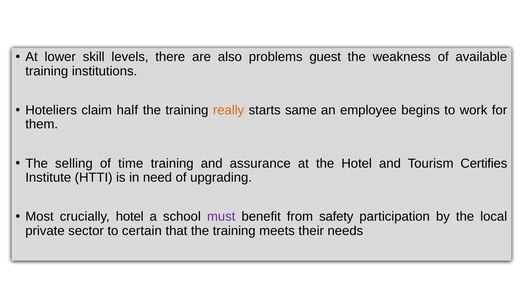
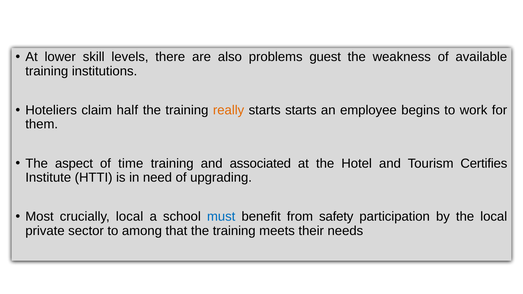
starts same: same -> starts (301, 110)
selling: selling -> aspect (74, 164)
assurance: assurance -> associated (260, 164)
crucially hotel: hotel -> local (130, 217)
must colour: purple -> blue (221, 217)
certain: certain -> among (142, 231)
